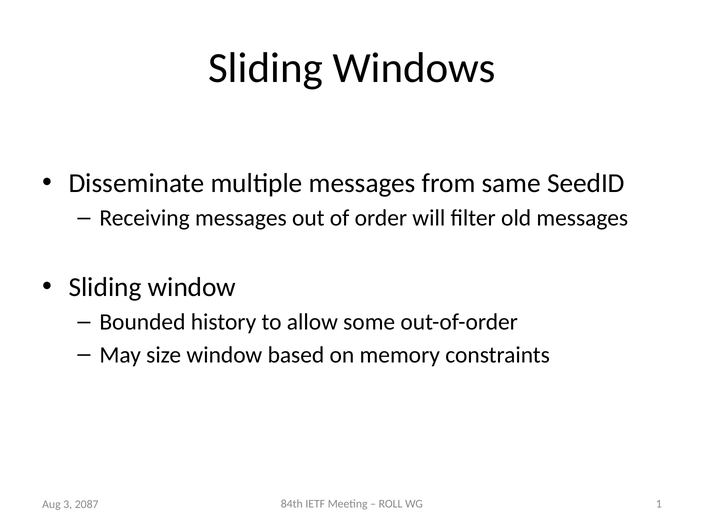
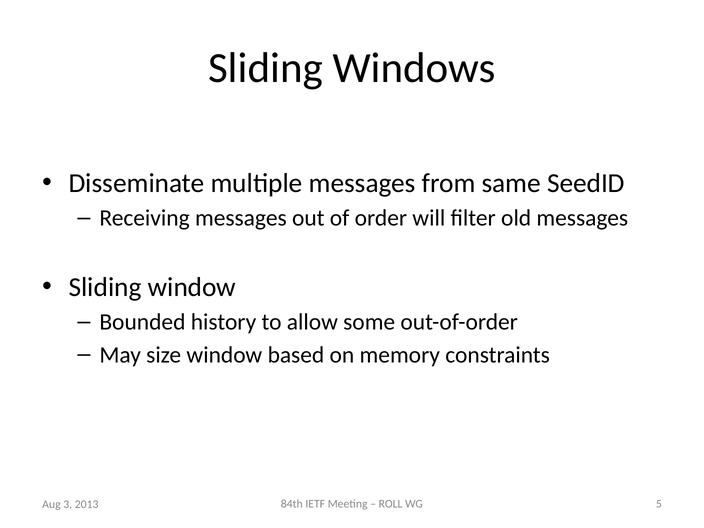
1: 1 -> 5 (659, 504)
2087: 2087 -> 2013 (87, 504)
